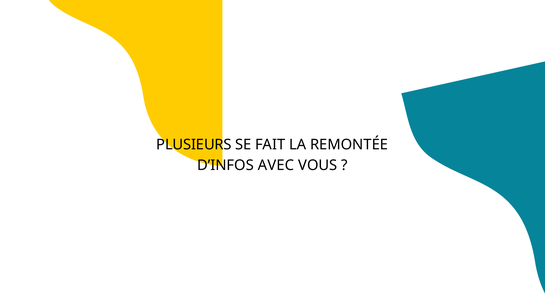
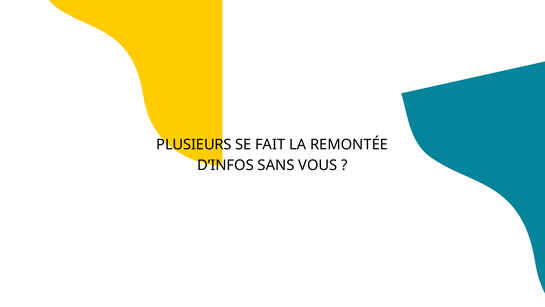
AVEC: AVEC -> SANS (276, 165)
